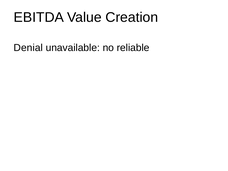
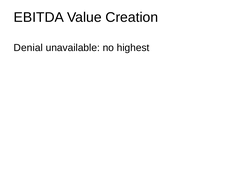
reliable: reliable -> highest (133, 48)
